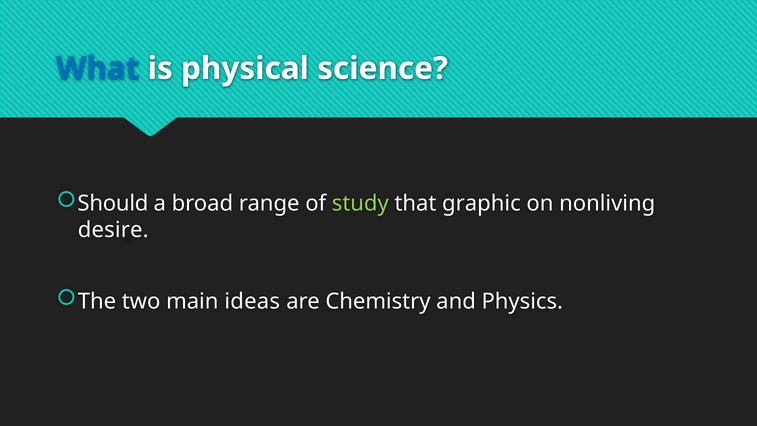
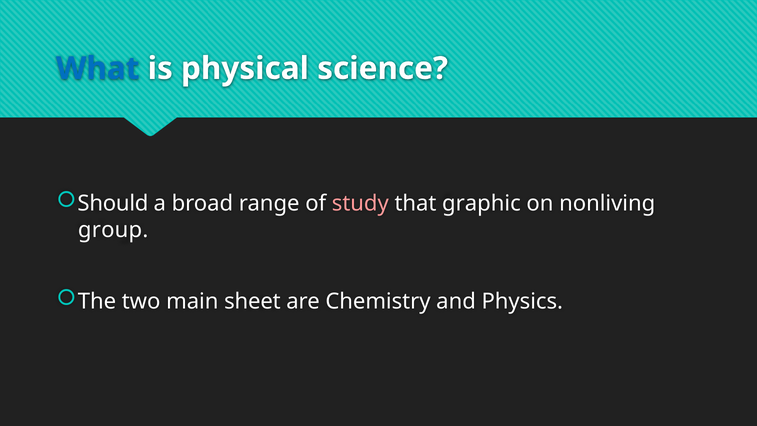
study colour: light green -> pink (360, 204)
desire: desire -> group (113, 230)
ideas: ideas -> sheet (252, 301)
